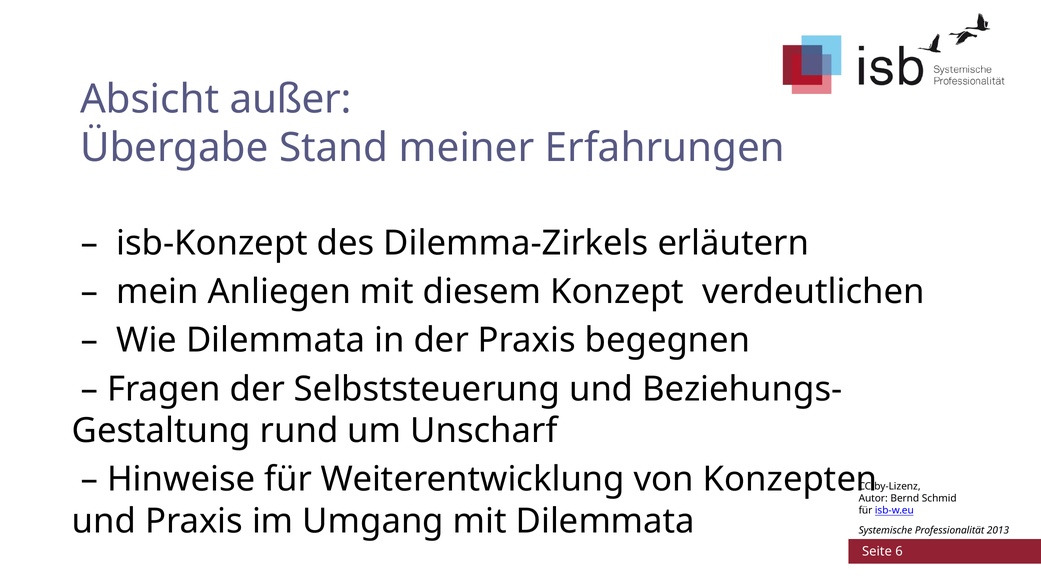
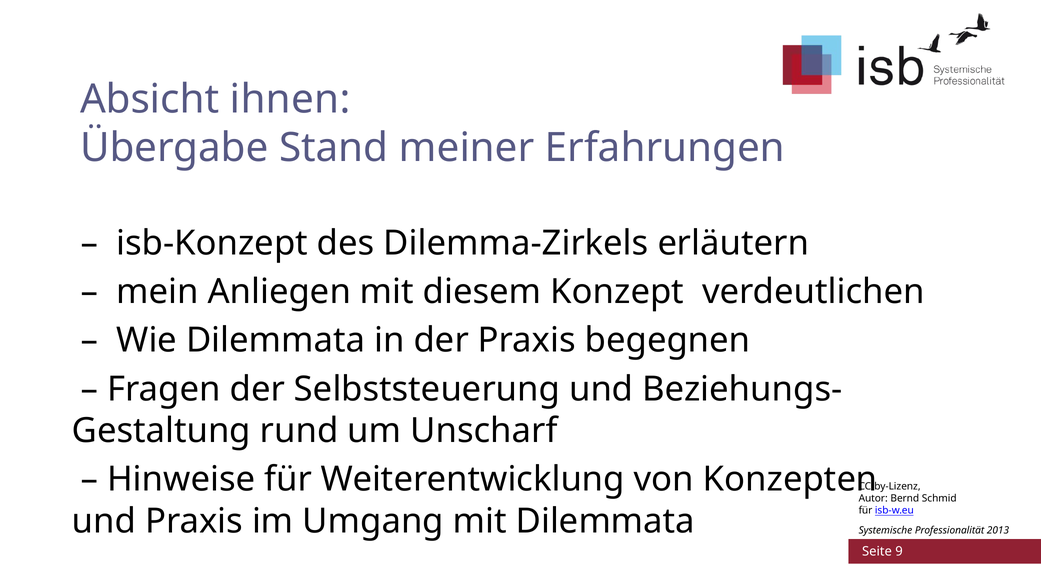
außer: außer -> ihnen (290, 99)
6: 6 -> 9 (899, 551)
